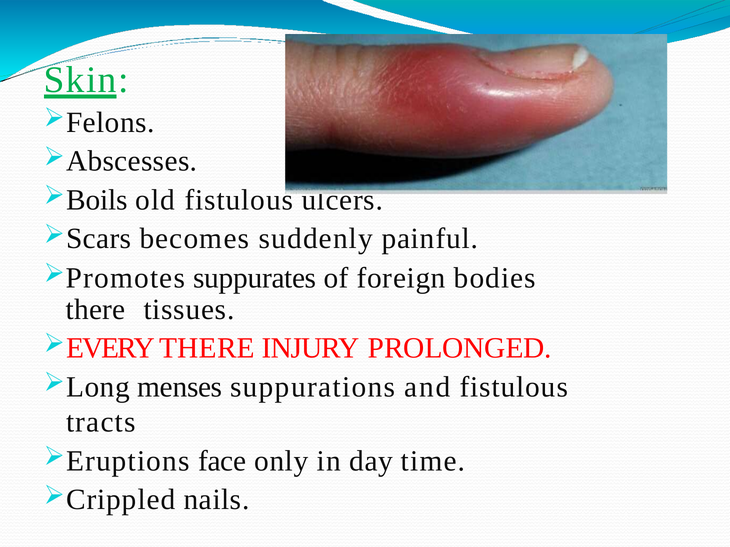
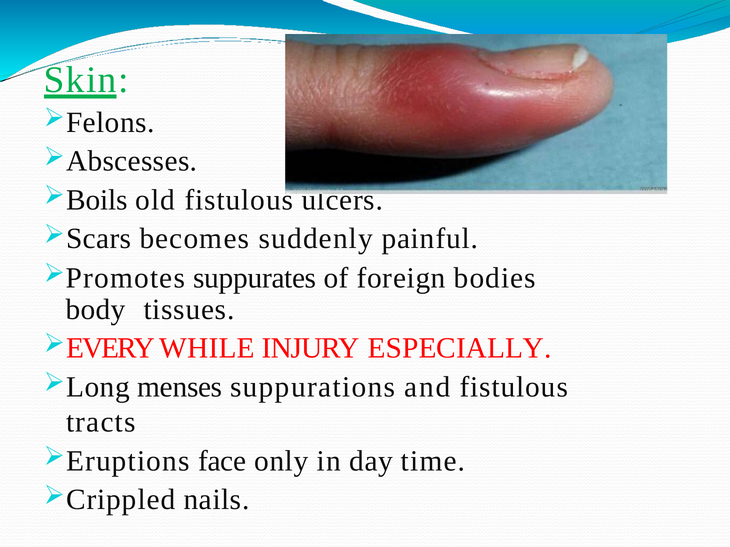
there: there -> body (96, 310)
THERE: THERE -> WHILE (207, 348)
PROLONGED: PROLONGED -> ESPECIALLY (460, 348)
